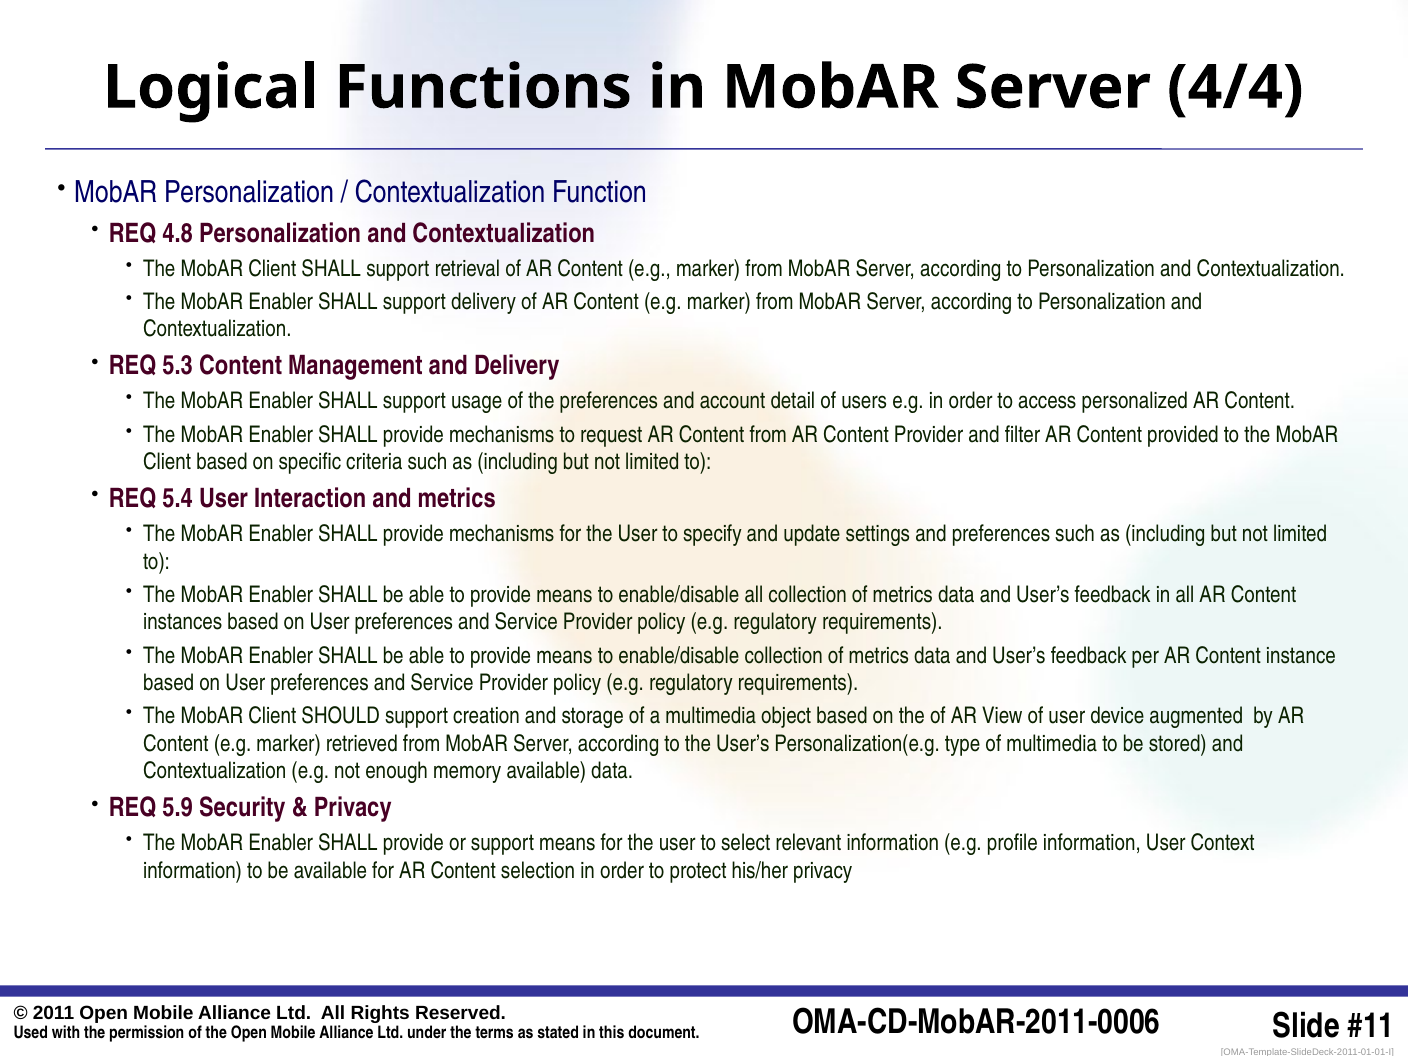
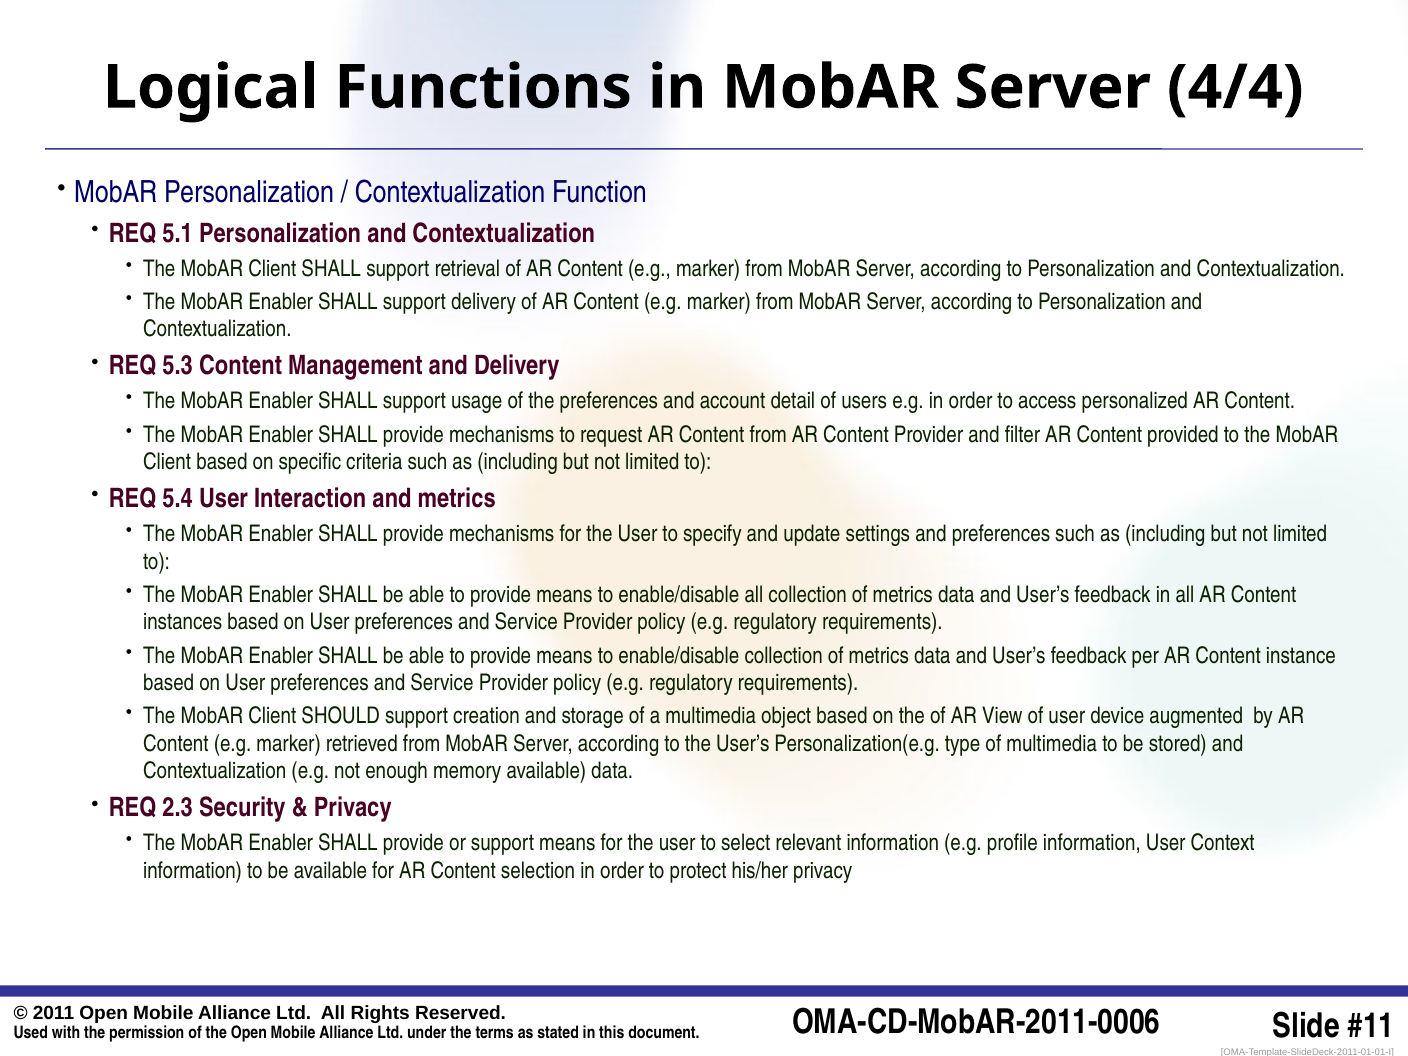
4.8: 4.8 -> 5.1 (178, 233)
5.9: 5.9 -> 2.3 (178, 808)
